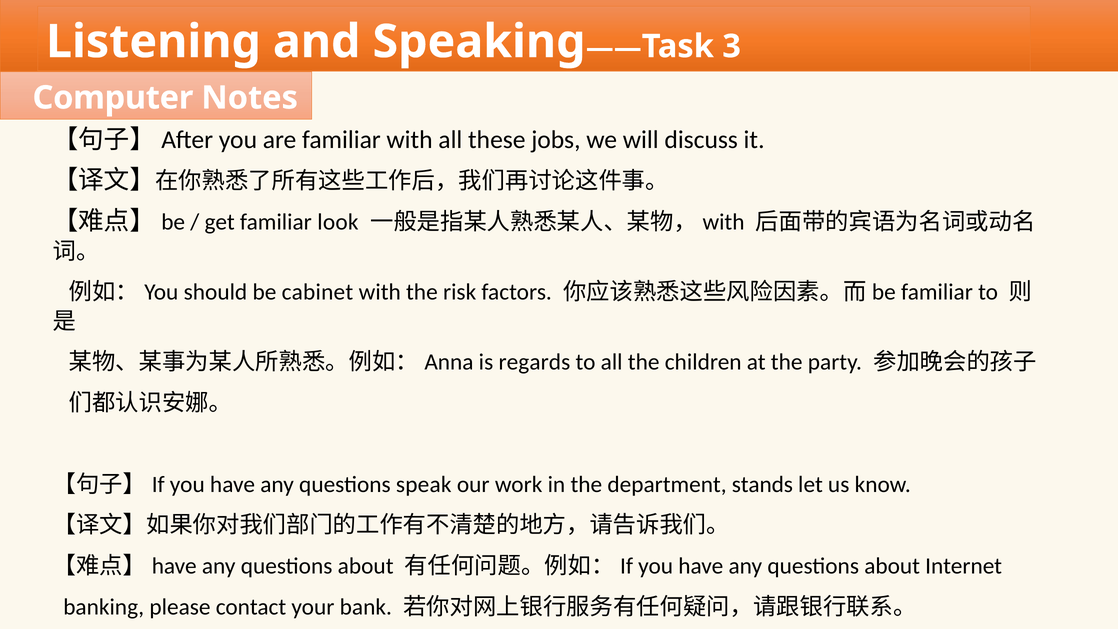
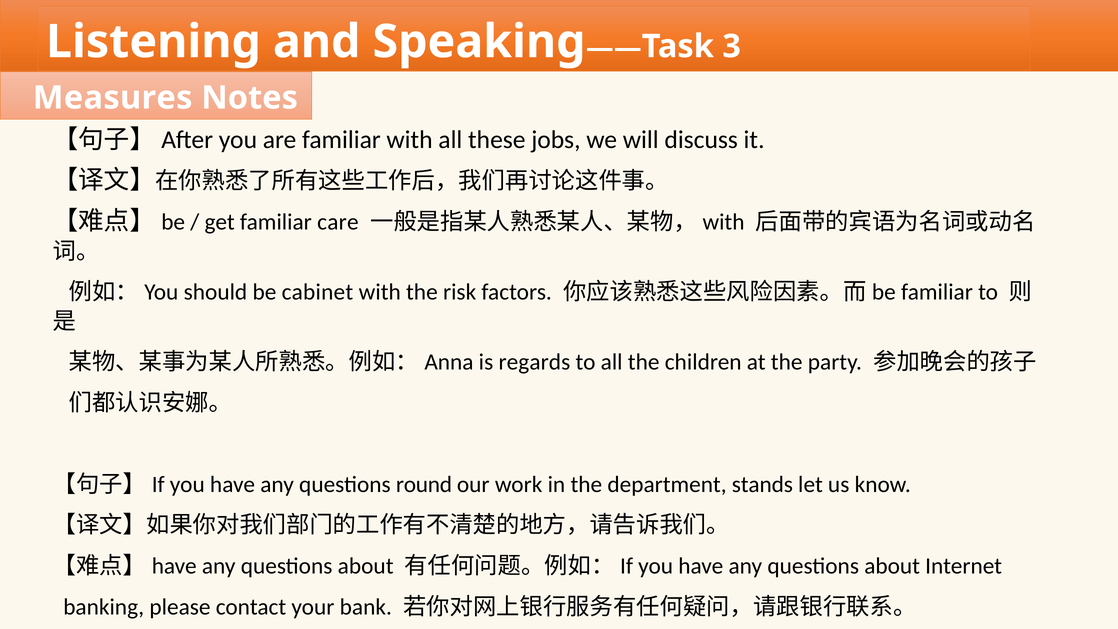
Computer: Computer -> Measures (113, 98)
look: look -> care (338, 222)
speak: speak -> round (424, 484)
